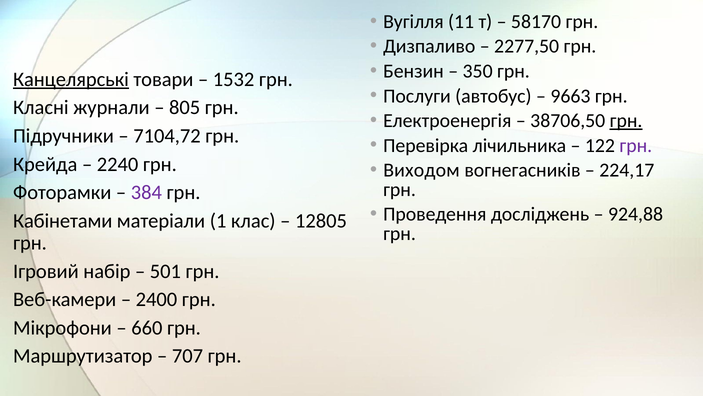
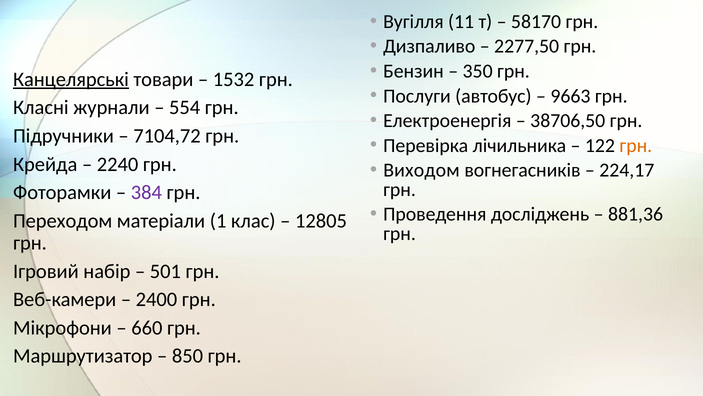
805: 805 -> 554 (185, 108)
грн underline: present -> none (626, 121)
грн colour: purple -> orange (636, 145)
924,88: 924,88 -> 881,36 (636, 214)
Кабінетами: Кабінетами -> Переходом (63, 221)
707: 707 -> 850 (187, 356)
